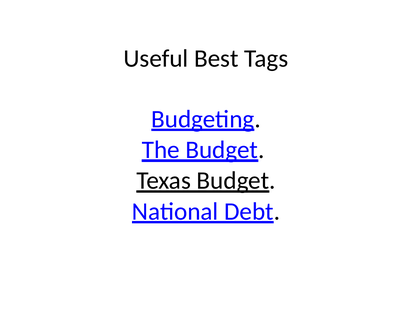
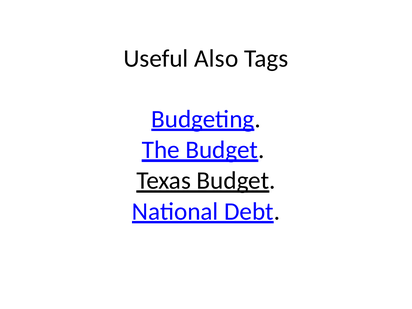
Best: Best -> Also (216, 59)
